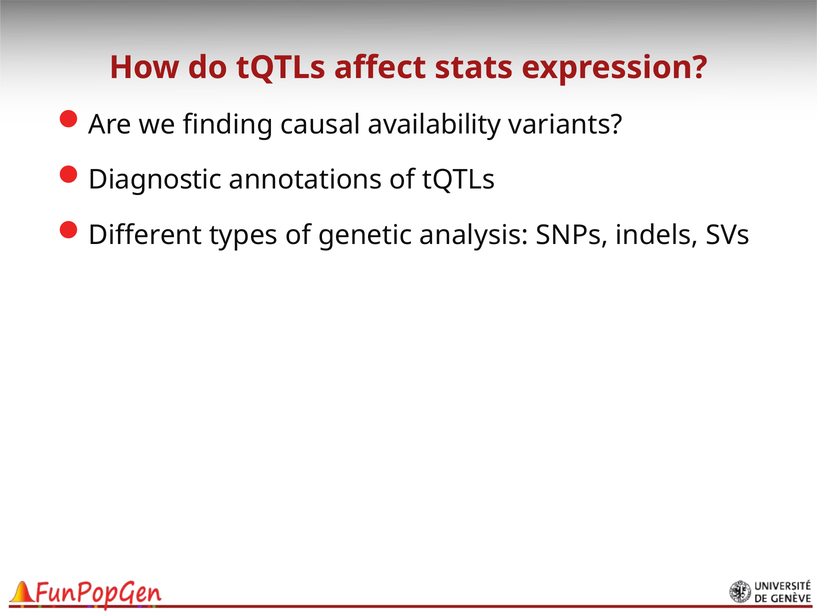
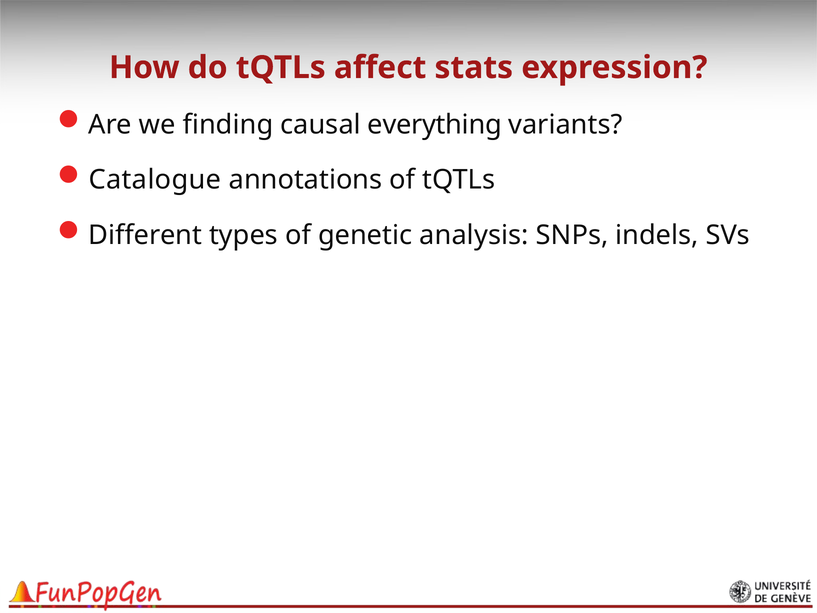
availability: availability -> everything (435, 124)
Diagnostic: Diagnostic -> Catalogue (155, 180)
